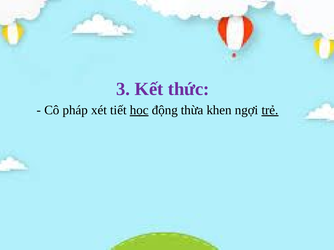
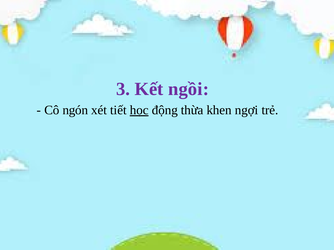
thức: thức -> ngồi (188, 89)
pháp: pháp -> ngón (75, 110)
trẻ underline: present -> none (270, 110)
